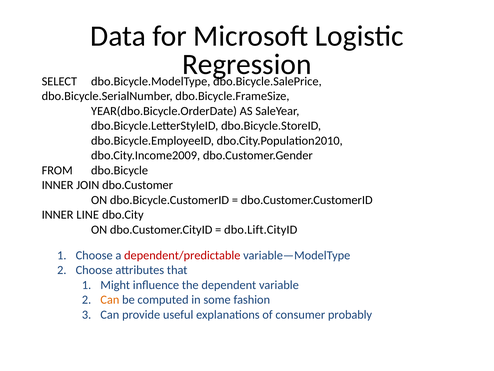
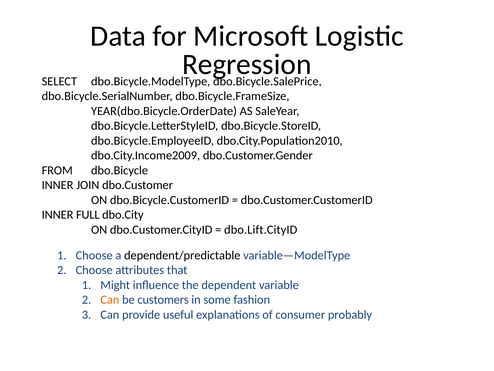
LINE: LINE -> FULL (88, 215)
dependent/predictable colour: red -> black (182, 255)
computed: computed -> customers (163, 299)
